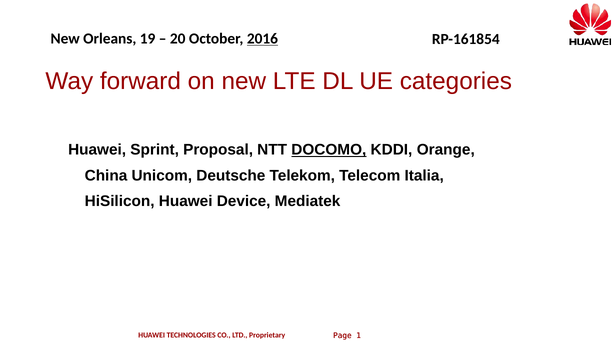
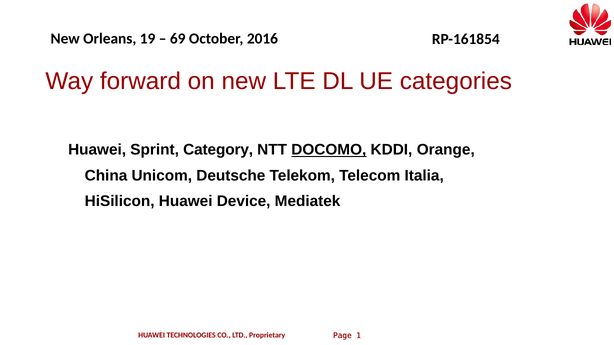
20: 20 -> 69 (178, 39)
2016 underline: present -> none (262, 39)
Proposal: Proposal -> Category (218, 150)
